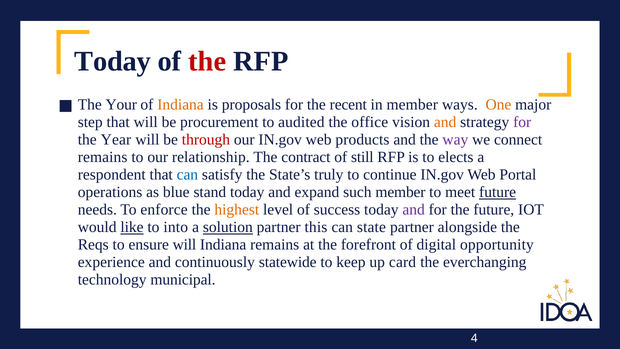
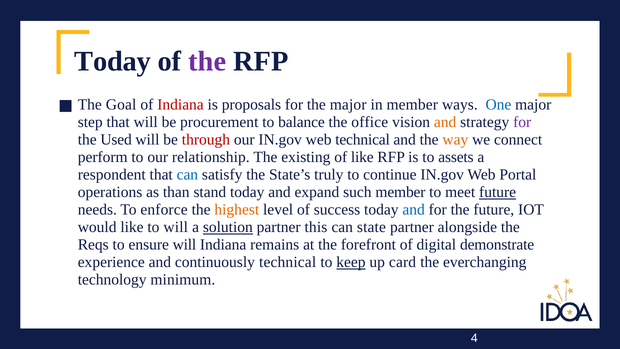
the colour: red -> purple (207, 61)
Your: Your -> Goal (121, 105)
Indiana colour: orange -> red (181, 105)
the recent: recent -> major (348, 105)
One colour: orange -> blue (498, 105)
audited: audited -> balance (302, 122)
Year: Year -> Used (116, 140)
web products: products -> technical (363, 140)
way colour: purple -> orange (455, 140)
remains: remains -> perform (103, 157)
contract: contract -> existing (306, 157)
of still: still -> like (362, 157)
elects: elects -> assets (456, 157)
blue: blue -> than (176, 192)
and colour: purple -> blue (414, 210)
like underline: present -> none (132, 227)
to into: into -> will (176, 227)
opportunity: opportunity -> demonstrate (497, 245)
continuously statewide: statewide -> technical (288, 262)
keep underline: none -> present (351, 262)
municipal: municipal -> minimum (183, 280)
